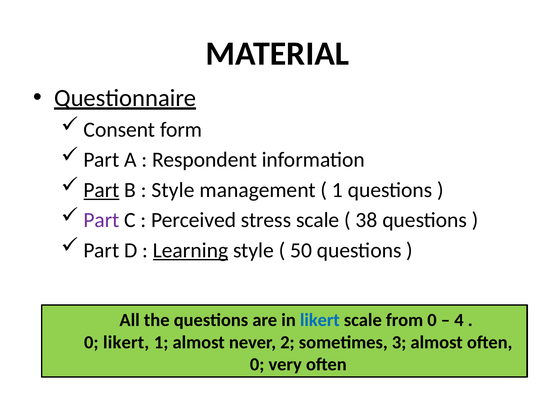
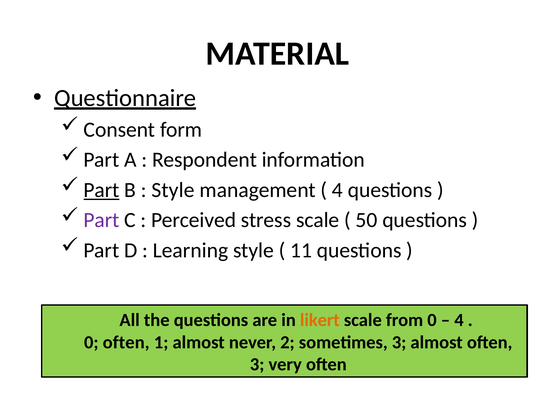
1: 1 -> 4 (337, 190)
38: 38 -> 50 (367, 220)
Learning underline: present -> none (191, 250)
50: 50 -> 11 (301, 250)
likert colour: blue -> orange (320, 320)
0 likert: likert -> often (126, 343)
0: 0 -> 3 (257, 365)
